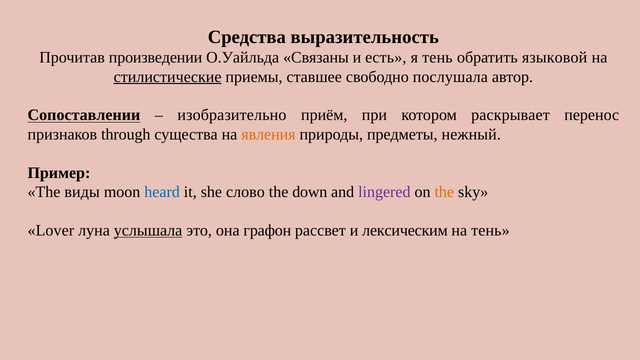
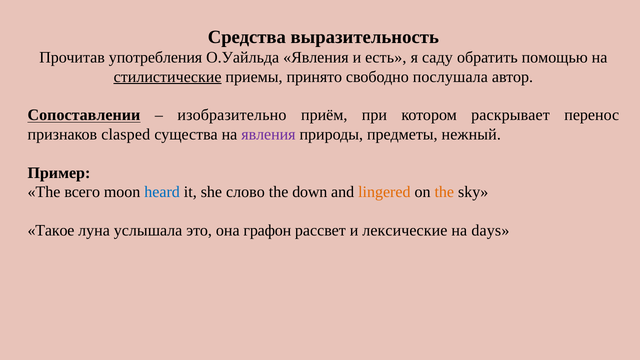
произведении: произведении -> употребления (156, 58)
О.Уайльда Связаны: Связаны -> Явления (316, 58)
я тень: тень -> саду (437, 58)
языковой: языковой -> помощью (555, 58)
ставшее: ставшее -> принято (314, 77)
through: through -> clasped (126, 134)
явления colour: orange -> purple (268, 134)
виды: виды -> всего (82, 192)
lingered colour: purple -> orange (384, 192)
Lover: Lover -> Такое (51, 230)
услышала underline: present -> none (148, 230)
лексическим: лексическим -> лексические (405, 230)
на тень: тень -> days (490, 230)
